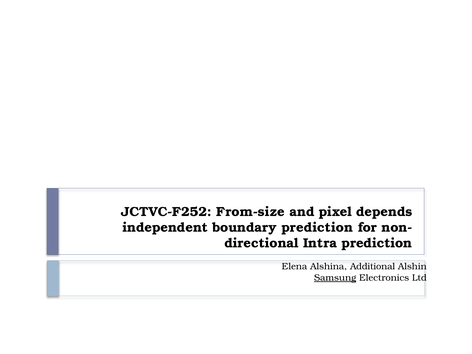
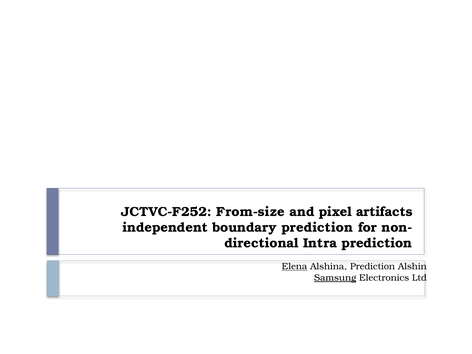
depends: depends -> artifacts (384, 212)
Elena underline: none -> present (294, 267)
Alshina Additional: Additional -> Prediction (373, 267)
